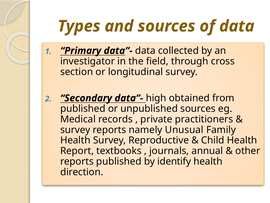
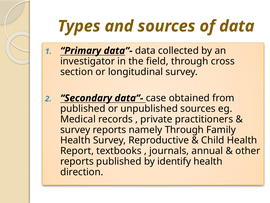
high: high -> case (156, 98)
namely Unusual: Unusual -> Through (184, 129)
